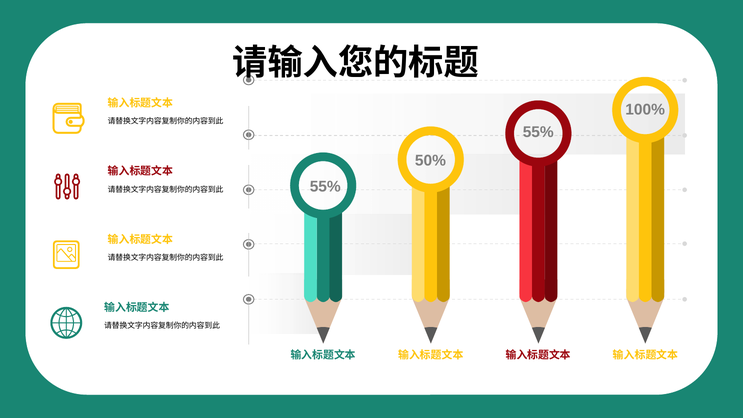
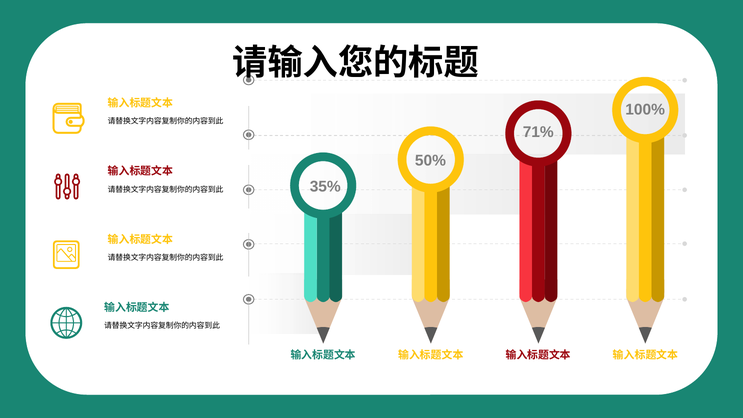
55%: 55% -> 71% (538, 132)
55%: 55% -> 35% (325, 187)
